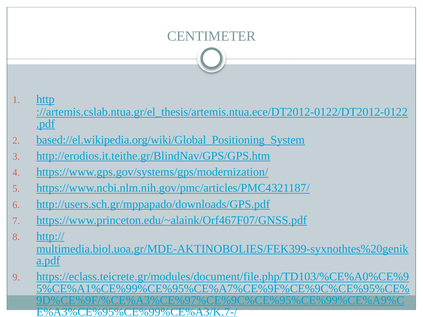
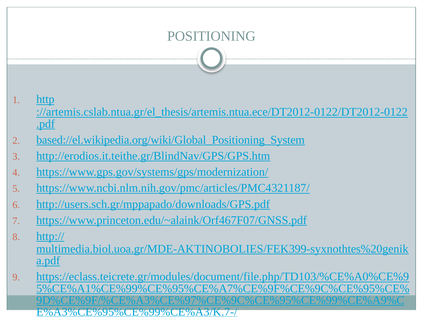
CENTIMETER: CENTIMETER -> POSITIONING (211, 36)
